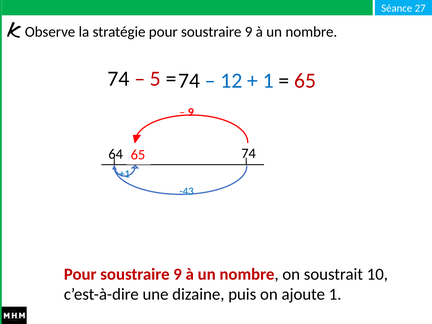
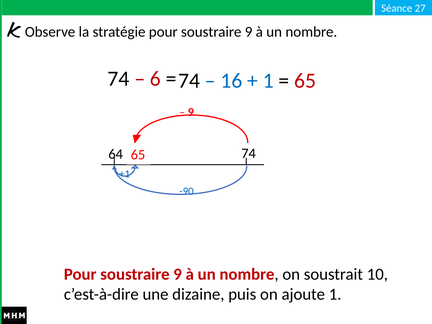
5: 5 -> 6 (155, 79)
12: 12 -> 16 (231, 81)
-43: -43 -> -90 (187, 191)
